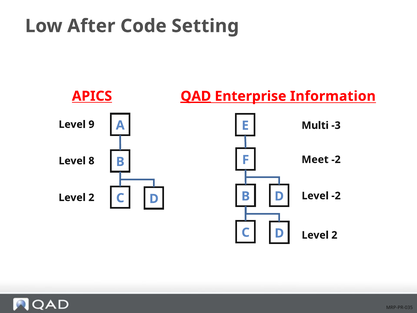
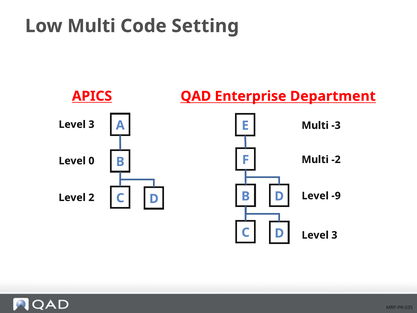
Low After: After -> Multi (91, 26)
QAD underline: present -> none (196, 96)
Information: Information -> Department (333, 96)
9: 9 -> 3 (91, 124)
Meet: Meet -> Multi (315, 159)
8: 8 -> 0 (91, 161)
Level -2: -2 -> -9 (336, 196)
2: 2 -> 3 (334, 235)
